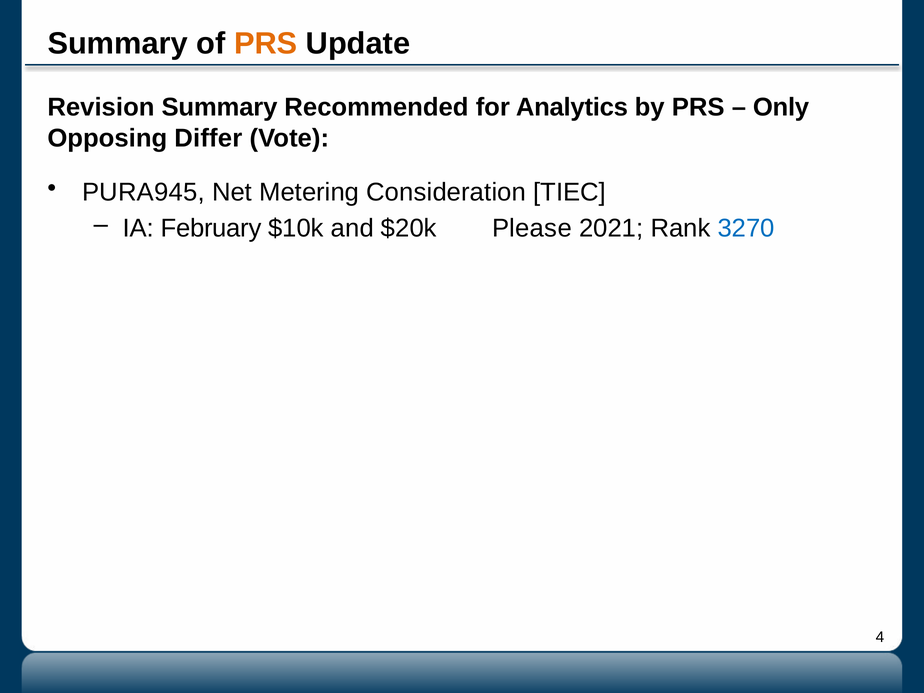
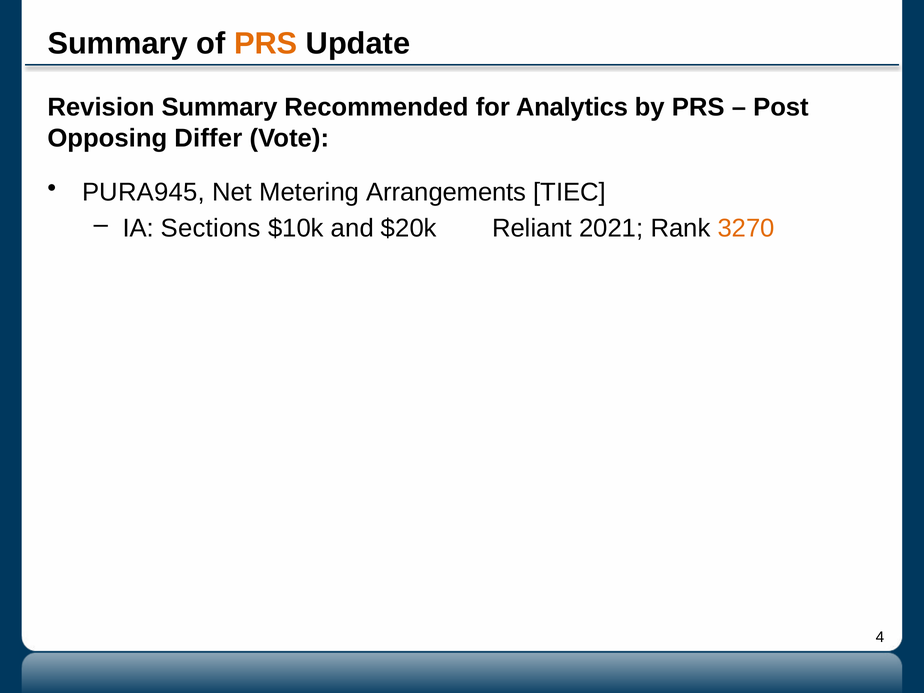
Only: Only -> Post (781, 107)
Consideration: Consideration -> Arrangements (446, 192)
February: February -> Sections (211, 228)
Please: Please -> Reliant (532, 228)
3270 colour: blue -> orange (746, 228)
